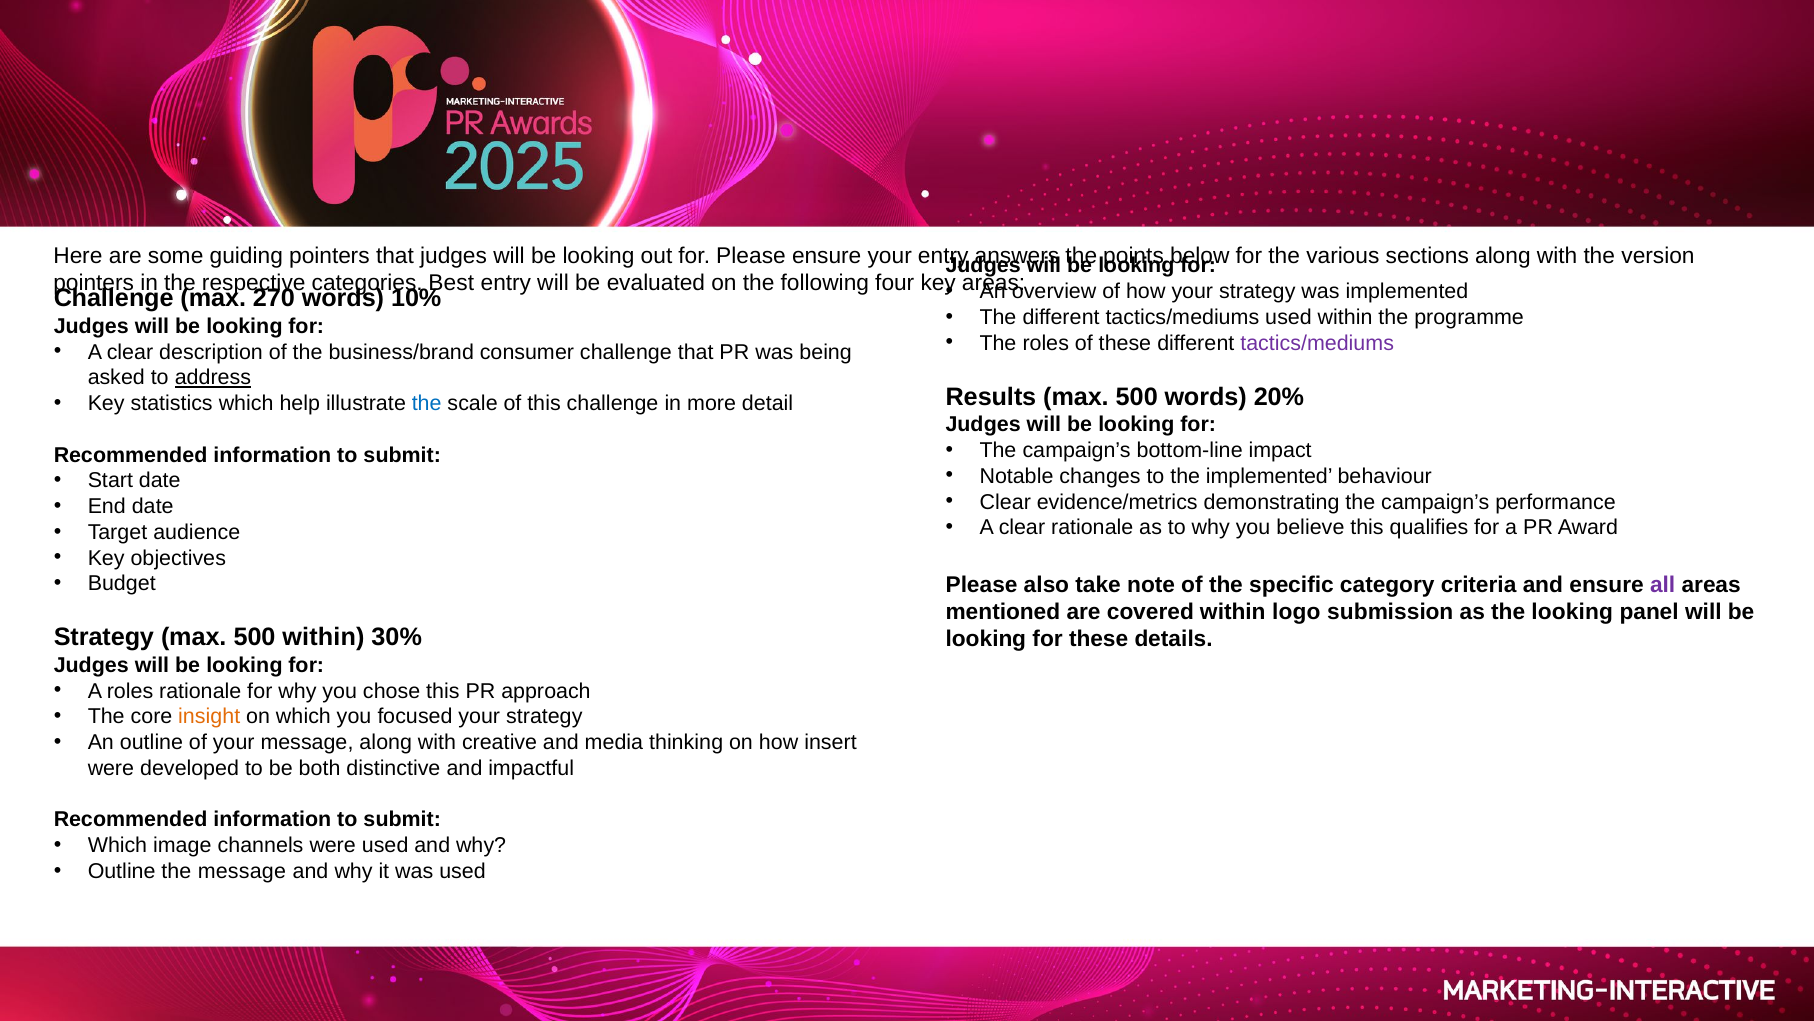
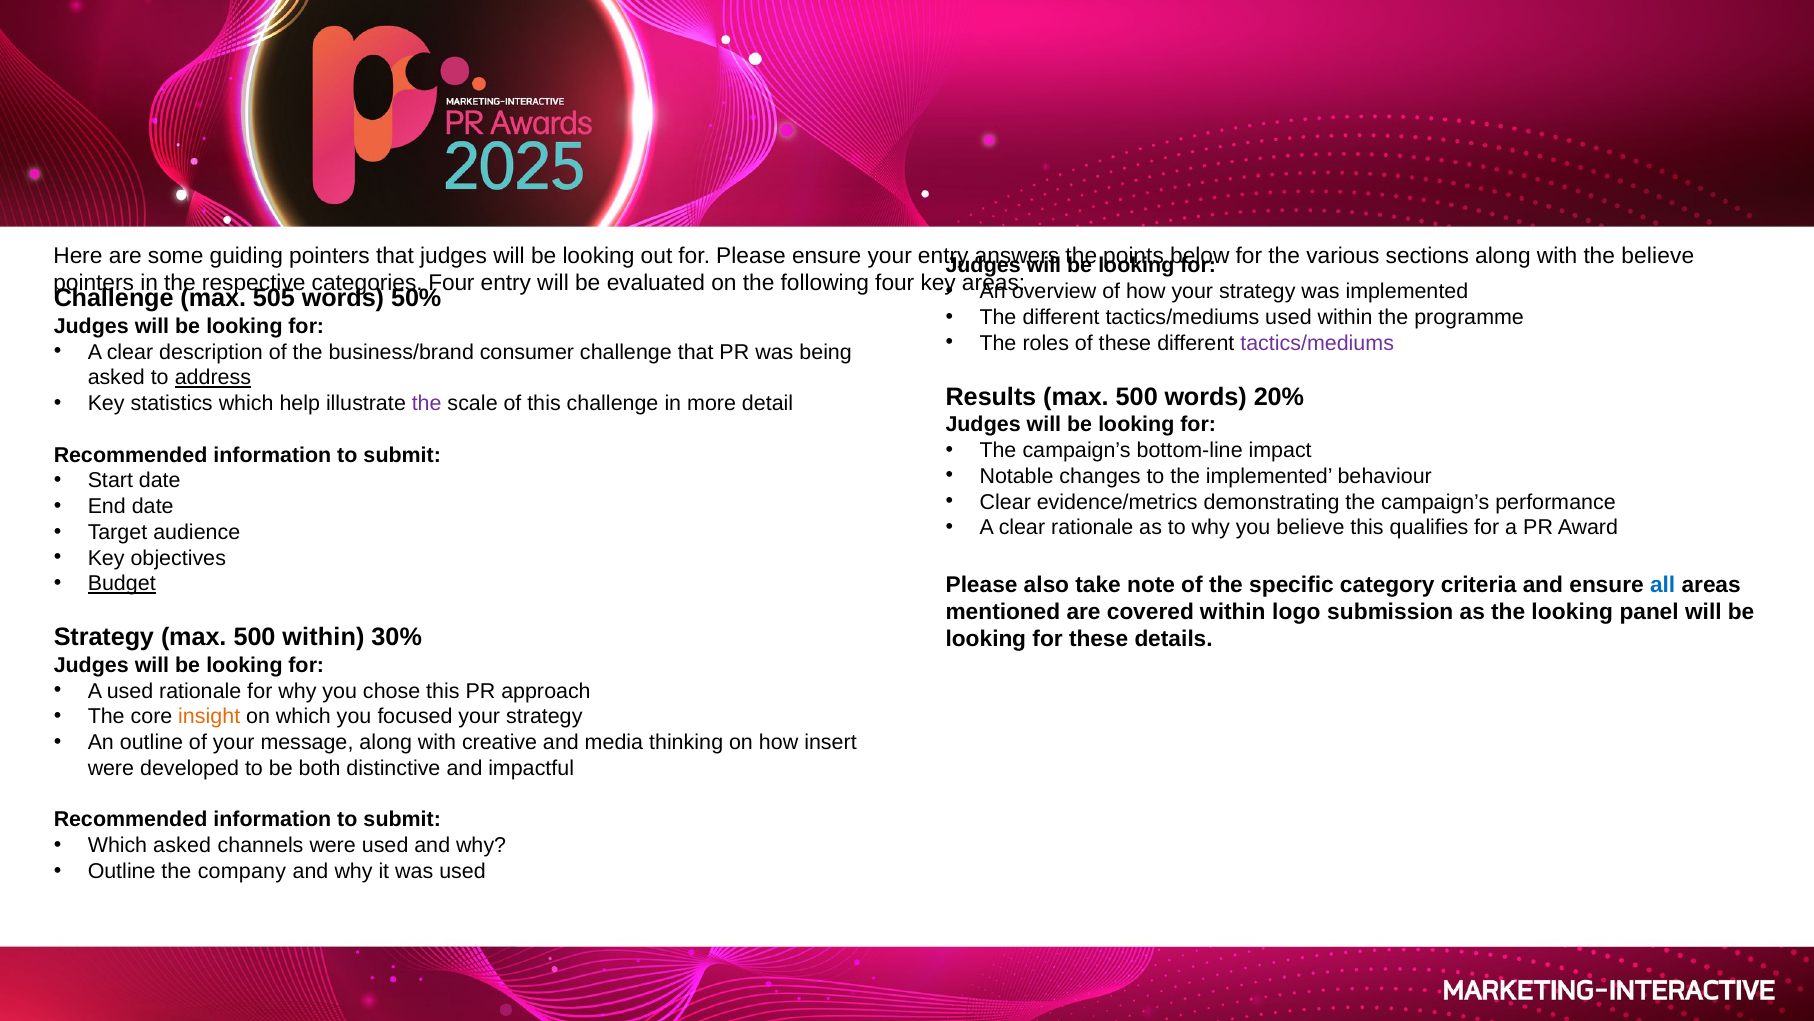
the version: version -> believe (1658, 256)
categories Best: Best -> Four (451, 283)
270: 270 -> 505 (274, 298)
10%: 10% -> 50% (416, 298)
the colour: blue -> purple (427, 403)
Budget underline: none -> present (122, 583)
all colour: purple -> blue (1663, 584)
A roles: roles -> used (130, 691)
Which image: image -> asked (182, 845)
the message: message -> company (242, 871)
